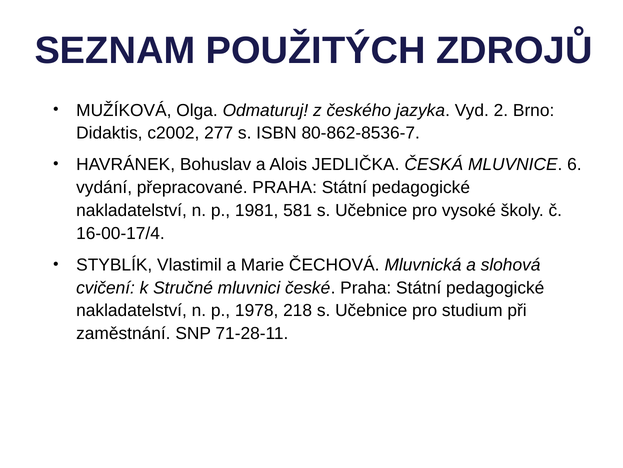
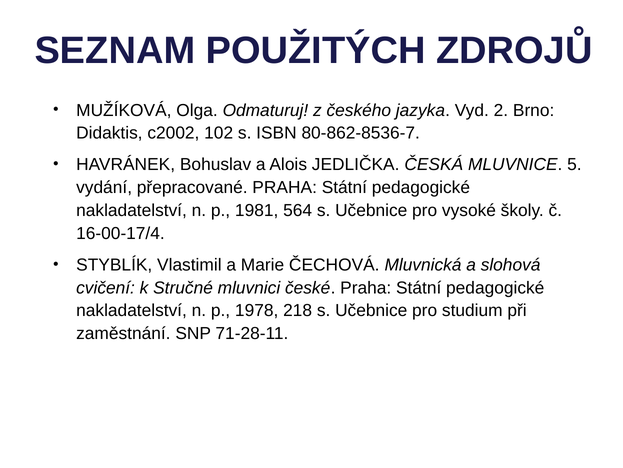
277: 277 -> 102 (219, 133)
6: 6 -> 5 (574, 164)
581: 581 -> 564 (298, 210)
